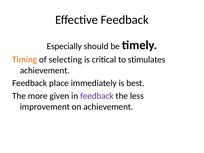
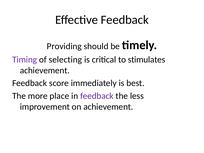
Especially: Especially -> Providing (64, 46)
Timing colour: orange -> purple (25, 60)
place: place -> score (59, 83)
given: given -> place (59, 96)
